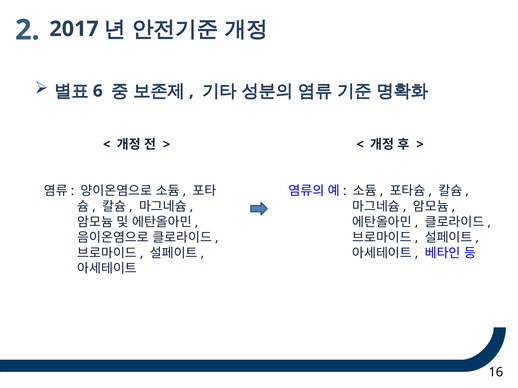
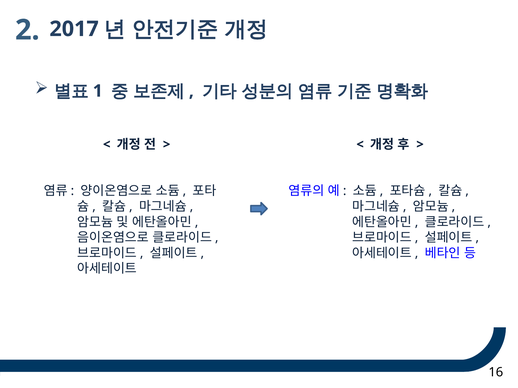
6: 6 -> 1 (98, 91)
